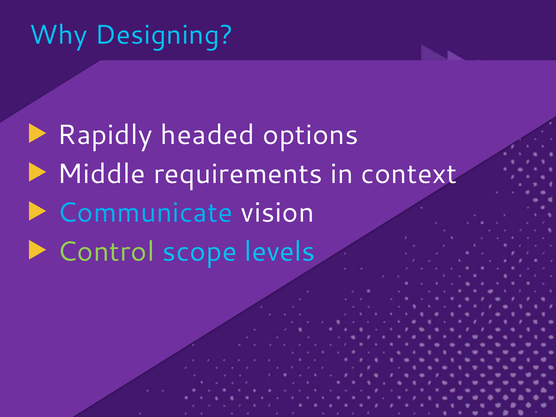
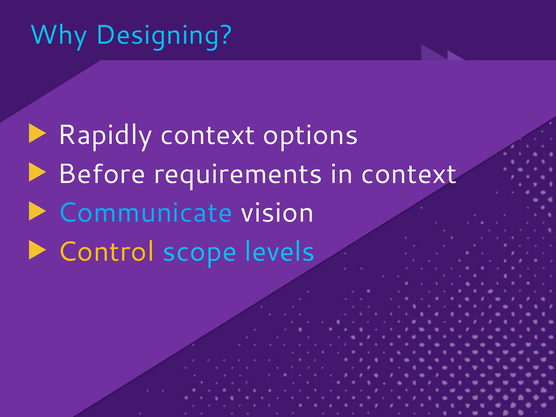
Rapidly headed: headed -> context (208, 135)
Middle: Middle -> Before (101, 174)
Control colour: light green -> yellow (106, 252)
